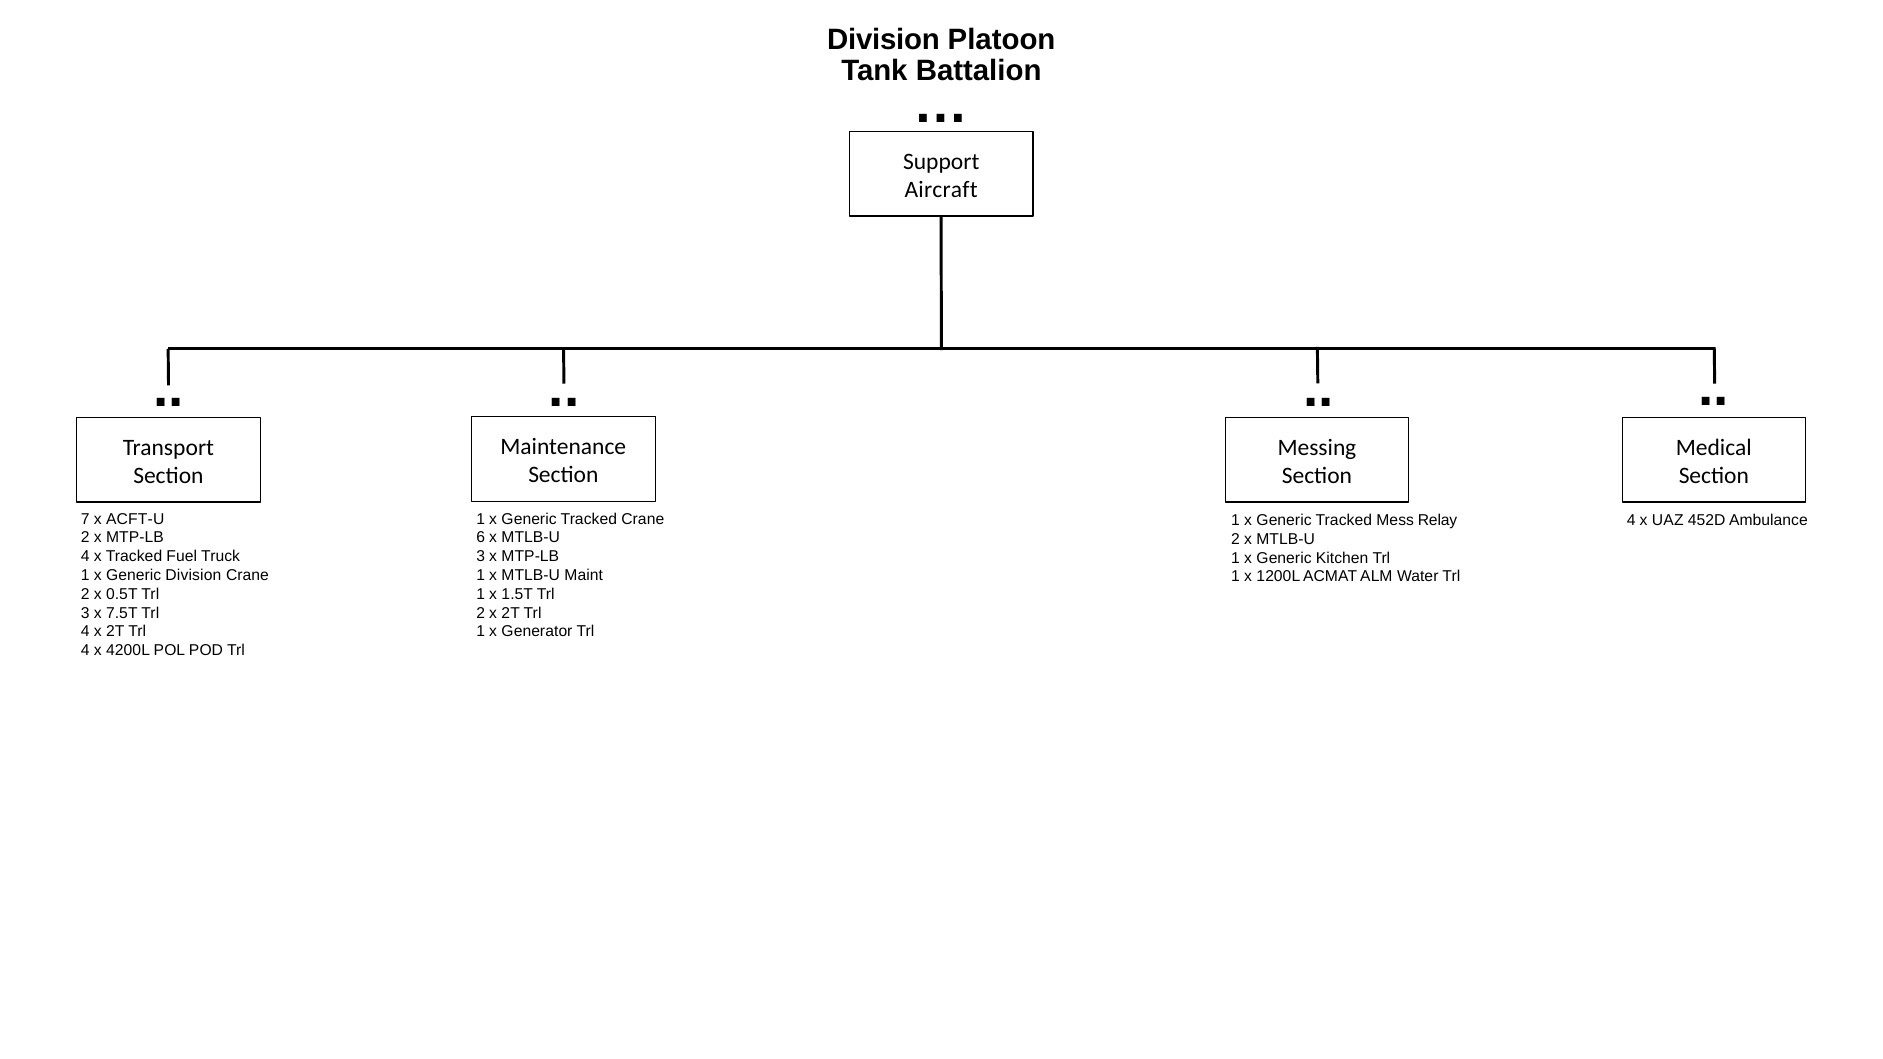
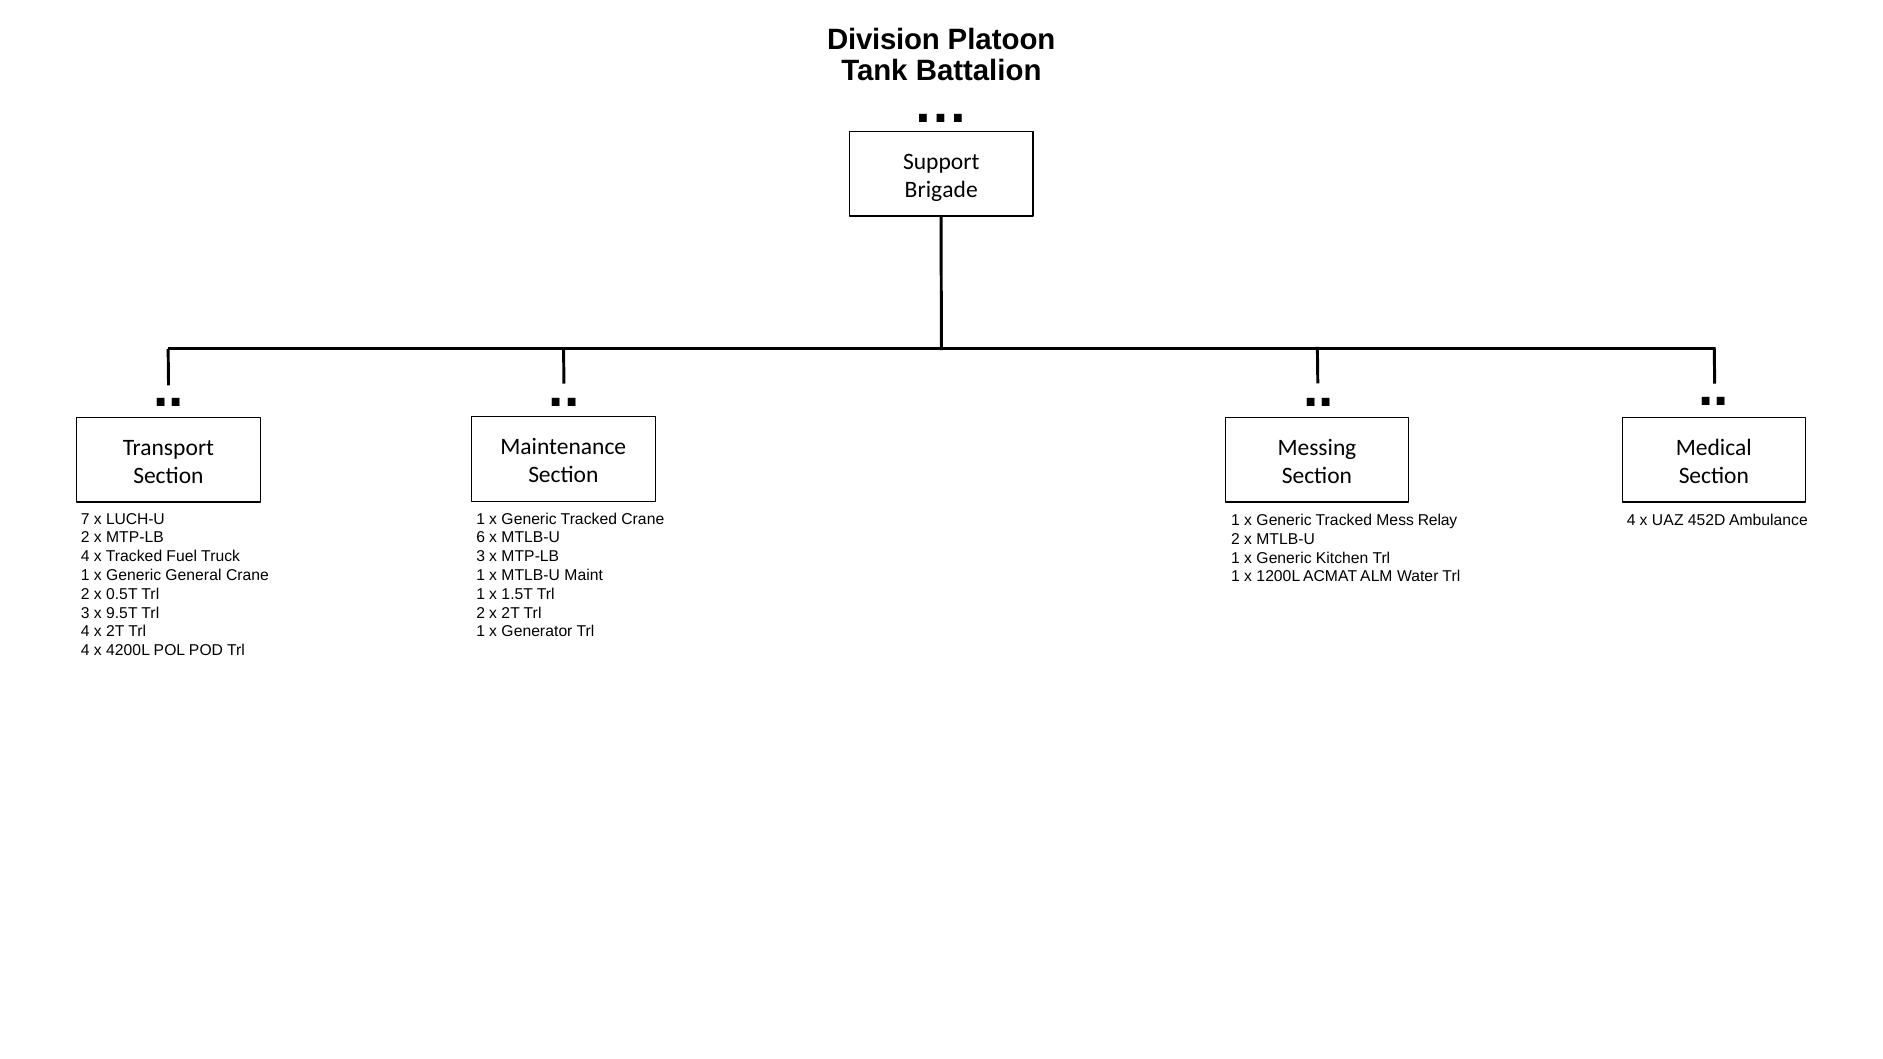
Aircraft: Aircraft -> Brigade (941, 190)
ACFT-U: ACFT-U -> LUCH-U (135, 519)
Generic Division: Division -> General (193, 575)
7.5T: 7.5T -> 9.5T (122, 613)
